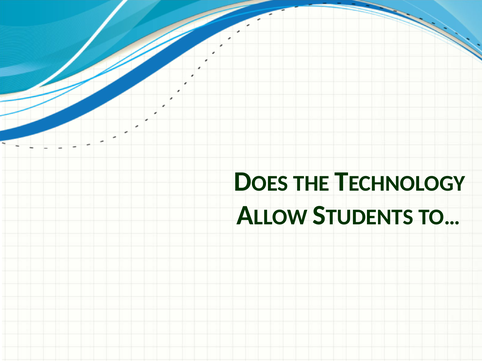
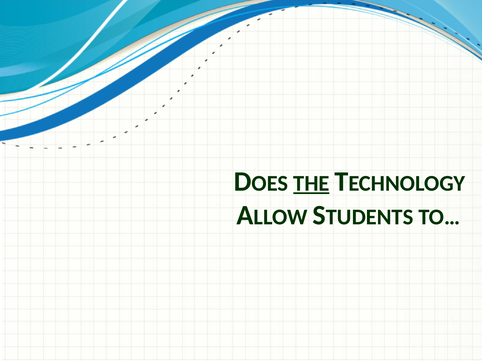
THE underline: none -> present (311, 184)
